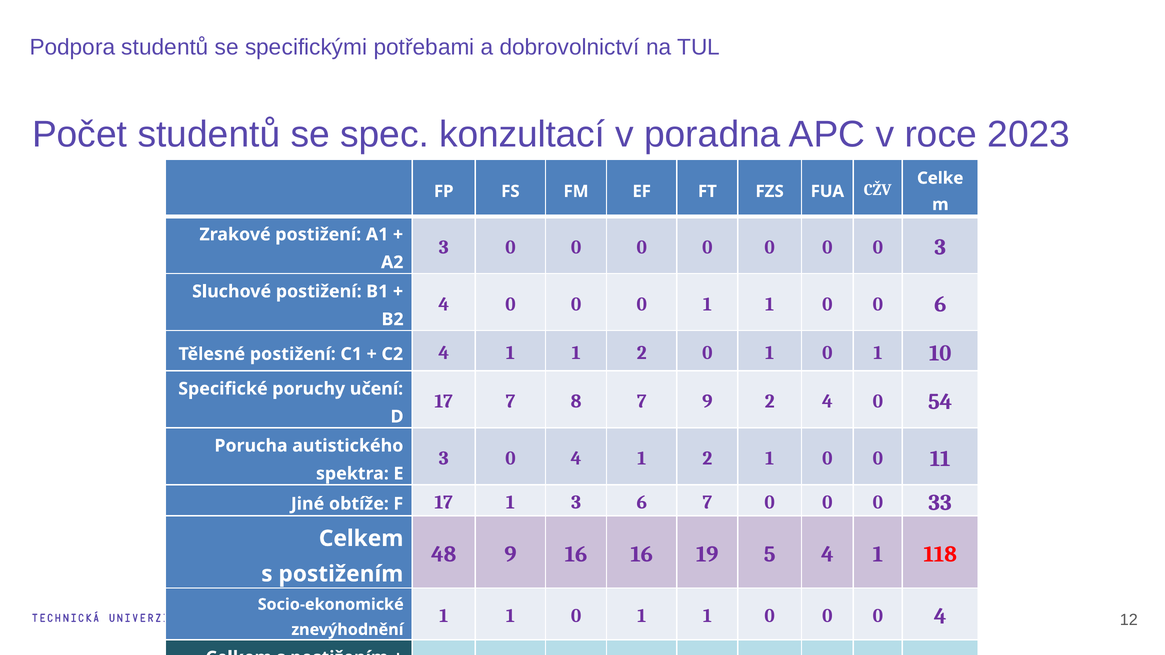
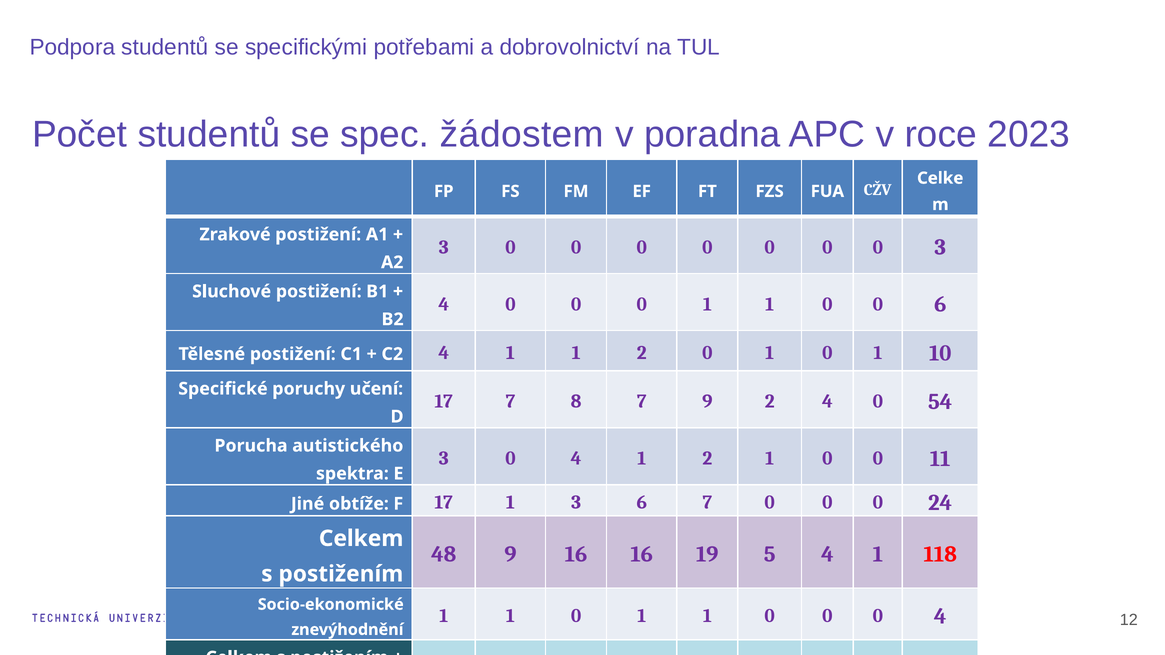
konzultací: konzultací -> žádostem (522, 135)
33: 33 -> 24 (940, 503)
